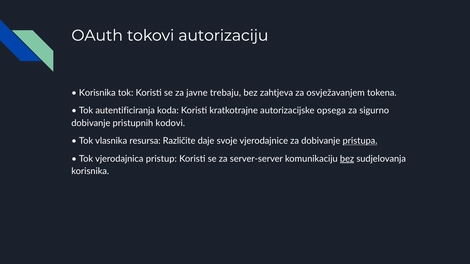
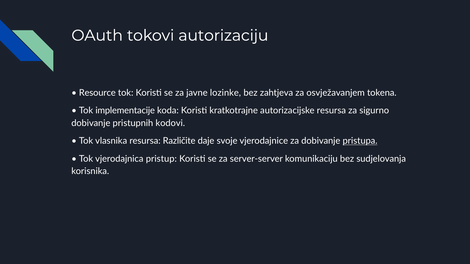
Korisnika: Korisnika -> Resource (97, 93)
trebaju: trebaju -> lozinke (225, 93)
autentificiranja: autentificiranja -> implementacije (125, 111)
autorizacijske opsega: opsega -> resursa (331, 111)
bez underline: present -> none (347, 159)
